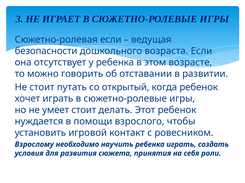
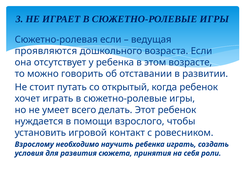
безопасности: безопасности -> проявляются (46, 51)
умеет стоит: стоит -> всего (84, 110)
